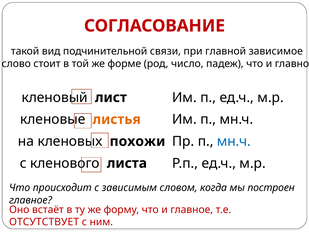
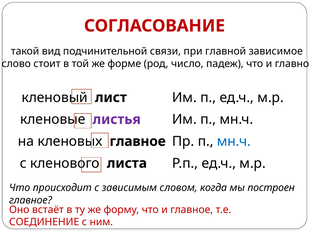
листья colour: orange -> purple (117, 119)
кленовых похожи: похожи -> главное (138, 141)
ОТСУТСТВУЕТ: ОТСУТСТВУЕТ -> СОЕДИНЕНИЕ (44, 222)
